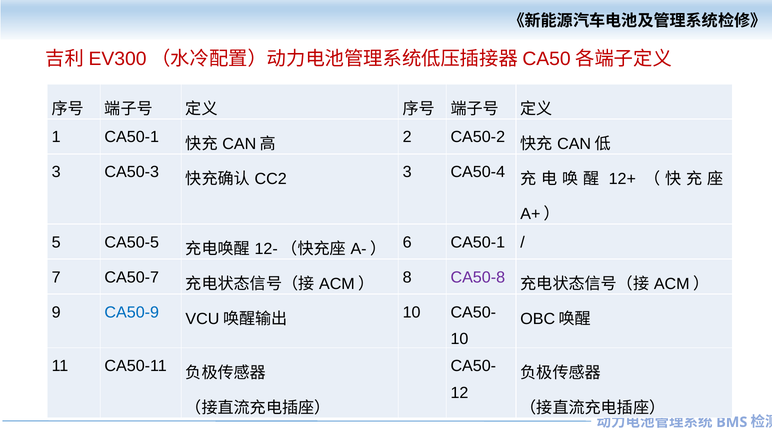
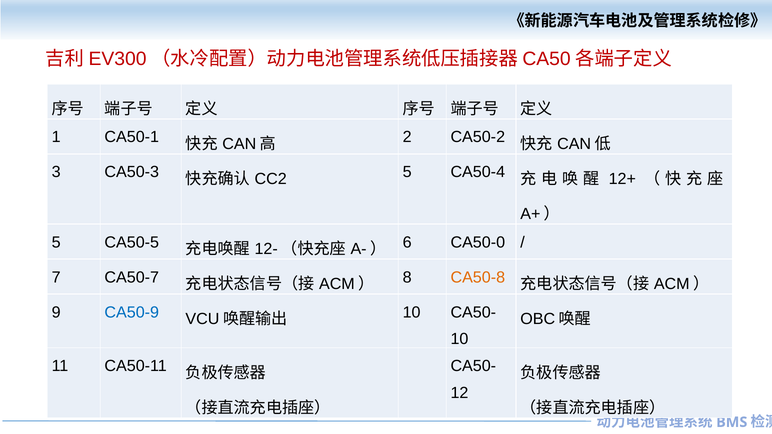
3: 3 -> 5 (407, 172)
6 CA50-1: CA50-1 -> CA50-0 (478, 242)
CA50-8 colour: purple -> orange (478, 277)
